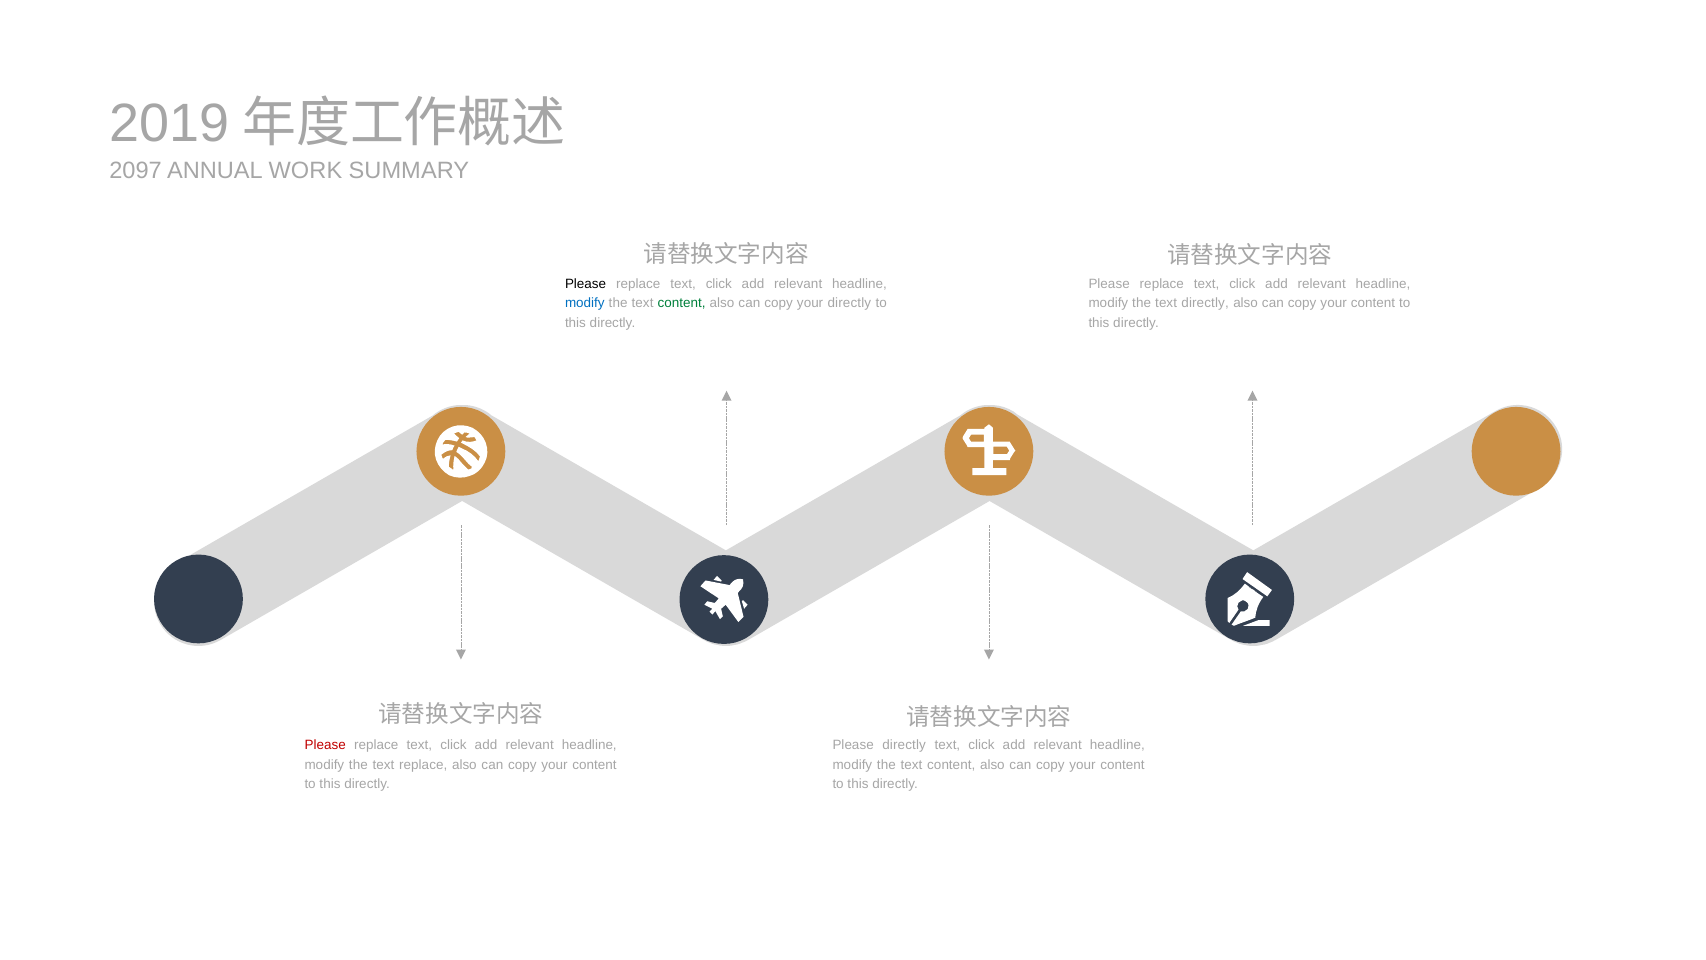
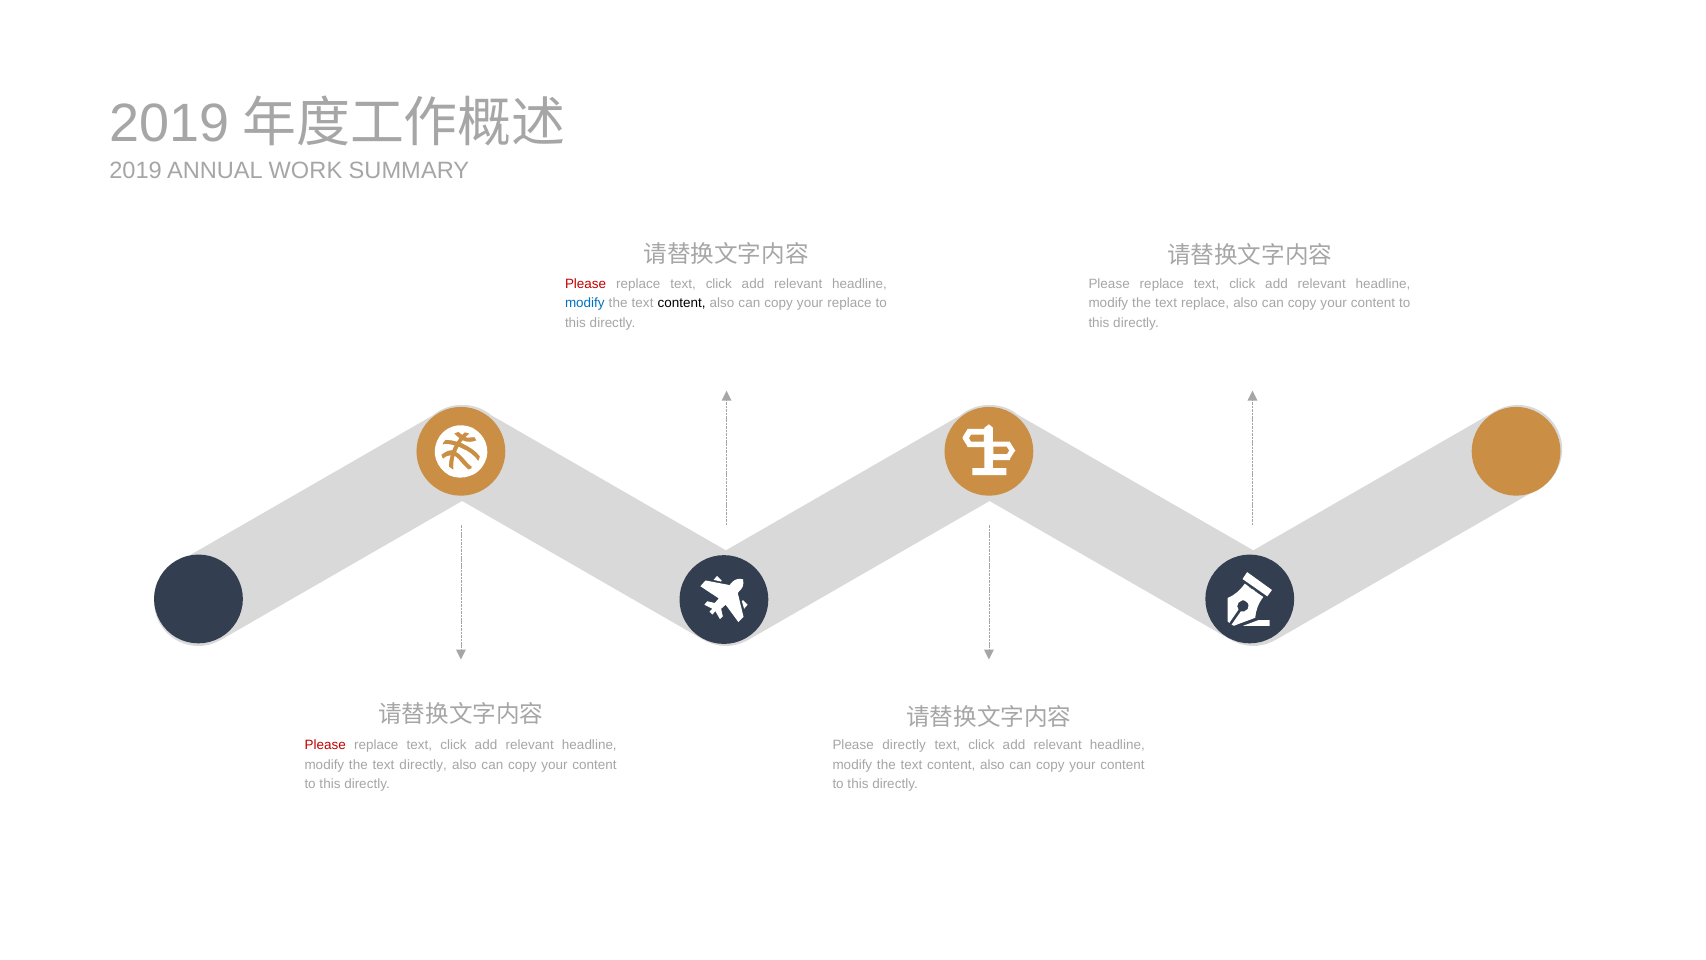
2097: 2097 -> 2019 (136, 171)
Please colour: black -> red (586, 284)
content colour: green -> black (682, 303)
your directly: directly -> replace (849, 303)
text directly: directly -> replace (1205, 303)
text replace: replace -> directly (423, 764)
